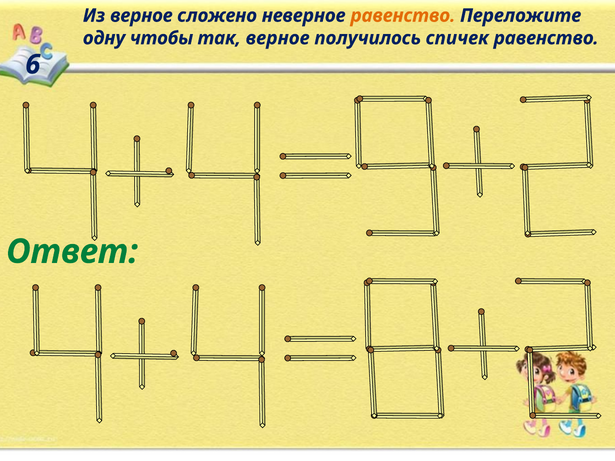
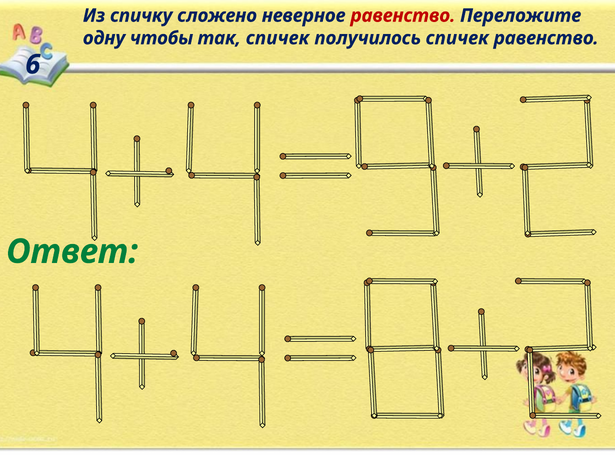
Из верное: верное -> спичку (141, 16)
равенство colour: orange -> red (403, 16)
так верное: верное -> спичек (278, 38)
